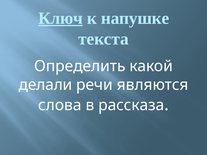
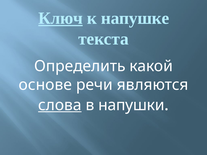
делали: делали -> основе (45, 85)
слова underline: none -> present (60, 105)
рассказа: рассказа -> напушки (131, 105)
